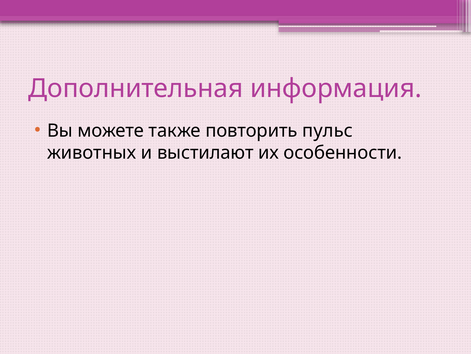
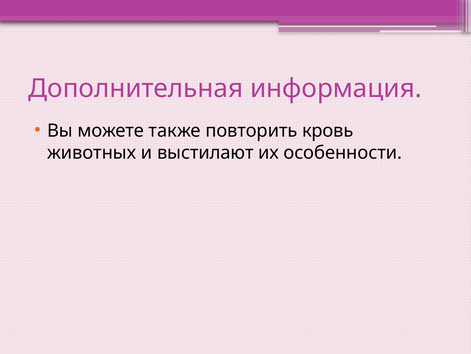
пульс: пульс -> кровь (328, 130)
